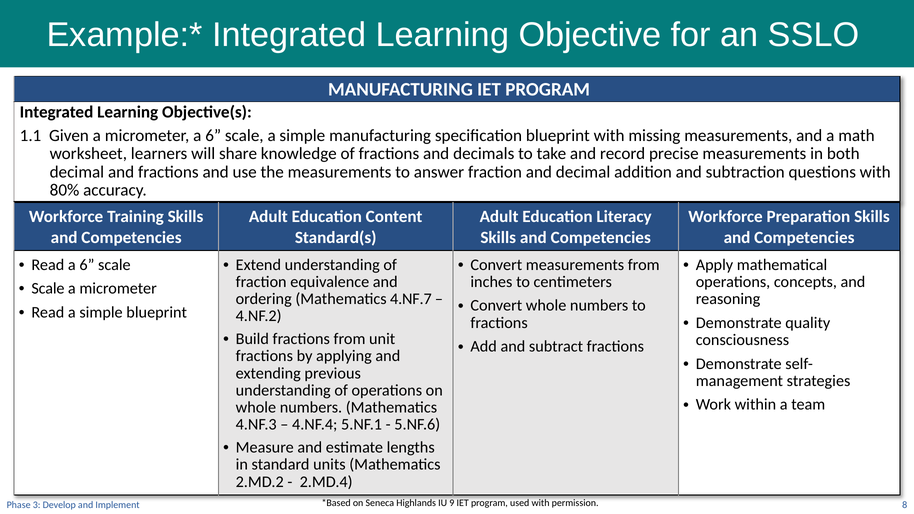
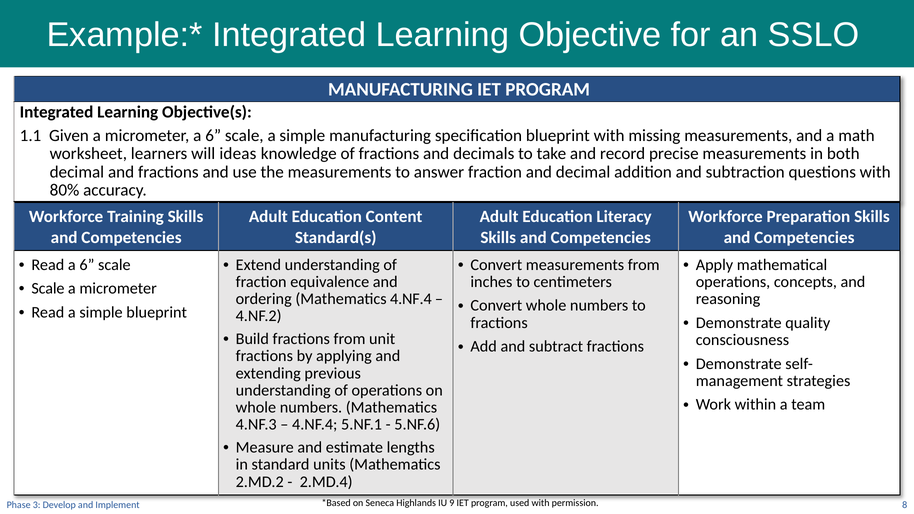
share: share -> ideas (238, 154)
Mathematics 4.NF.7: 4.NF.7 -> 4.NF.4 (411, 299)
